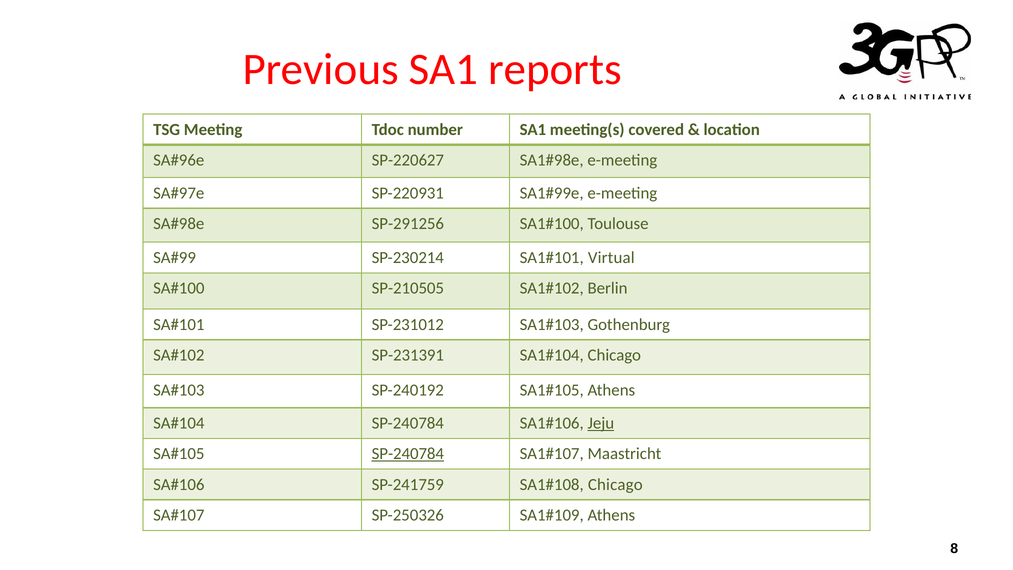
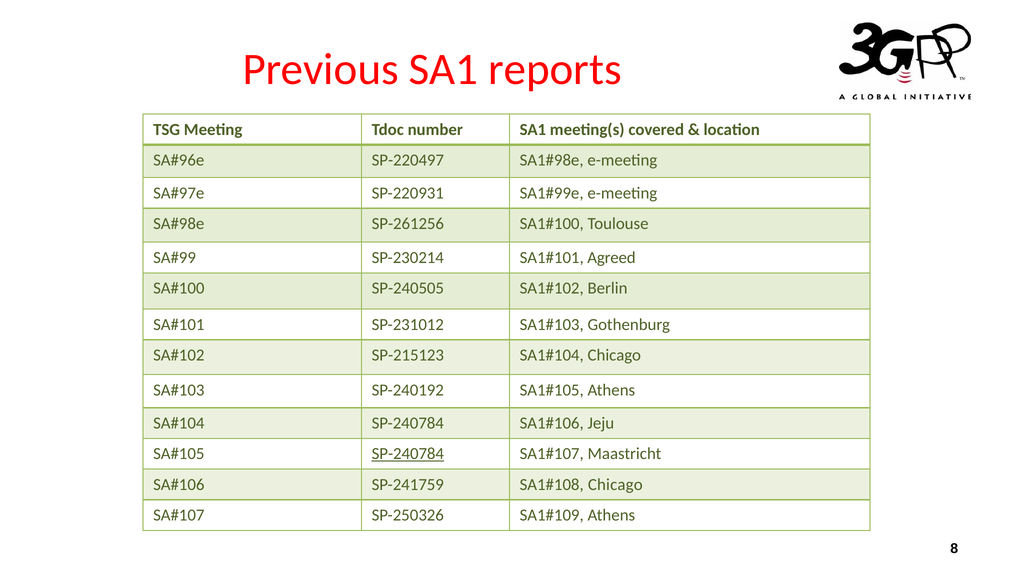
SP-220627: SP-220627 -> SP-220497 (408, 160)
SP-291256: SP-291256 -> SP-261256 (408, 224)
Virtual: Virtual -> Agreed (611, 257)
SP-210505: SP-210505 -> SP-240505 (408, 288)
SP-231391: SP-231391 -> SP-215123 (408, 355)
Jeju underline: present -> none (601, 423)
